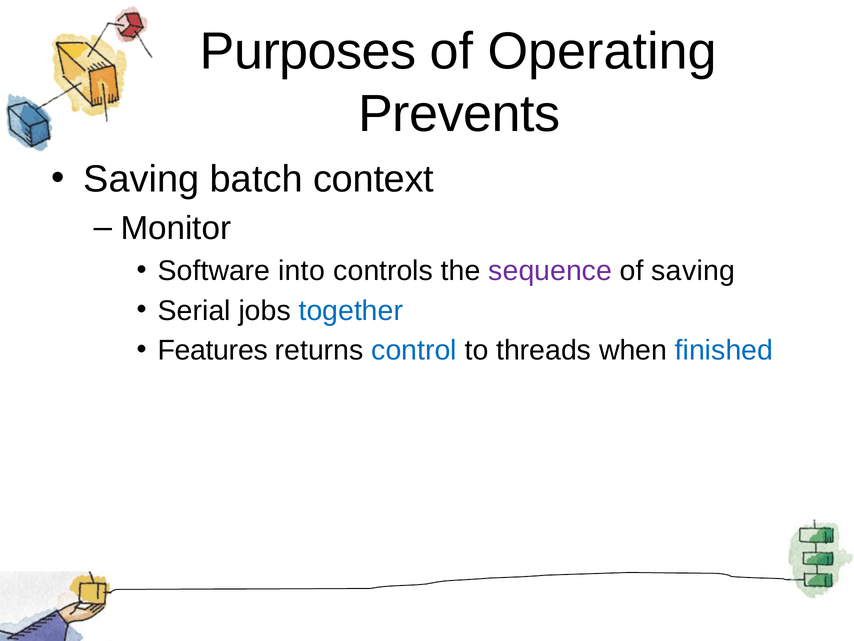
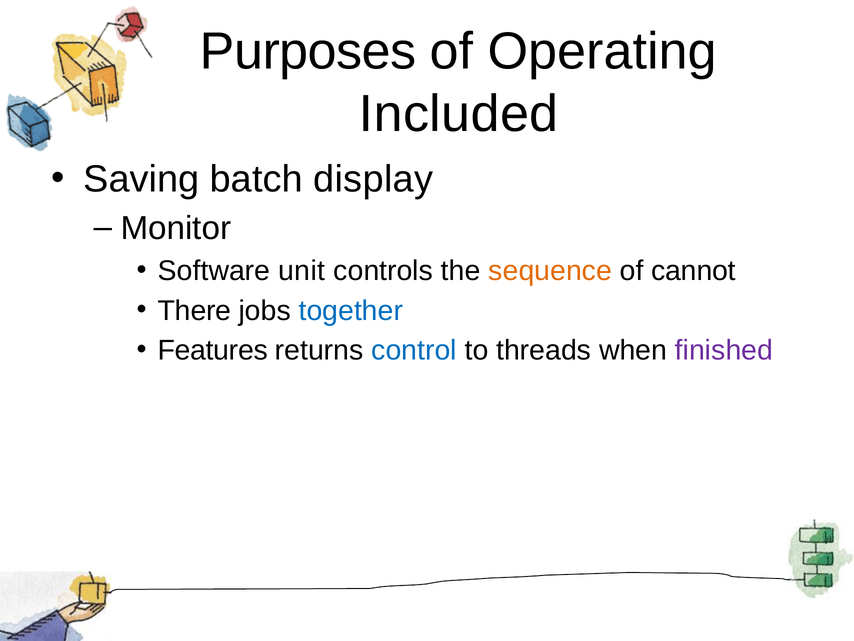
Prevents: Prevents -> Included (459, 114)
context: context -> display (373, 179)
into: into -> unit (302, 271)
sequence colour: purple -> orange (550, 271)
of saving: saving -> cannot (694, 271)
Serial: Serial -> There (195, 310)
finished colour: blue -> purple (724, 350)
